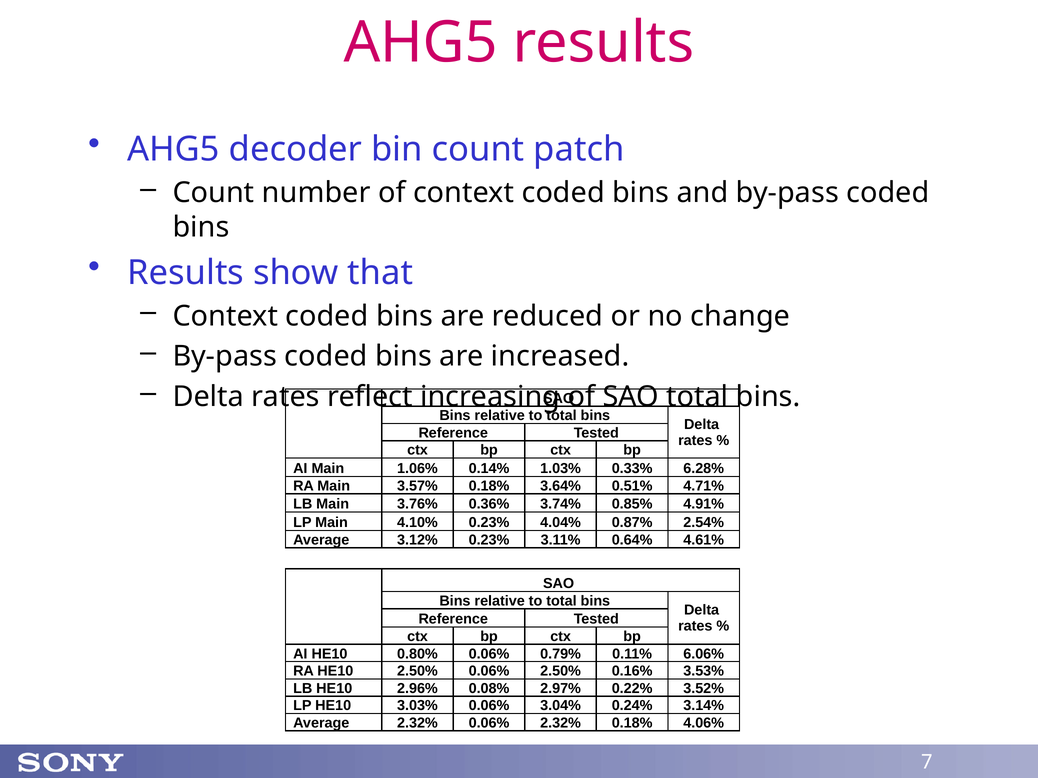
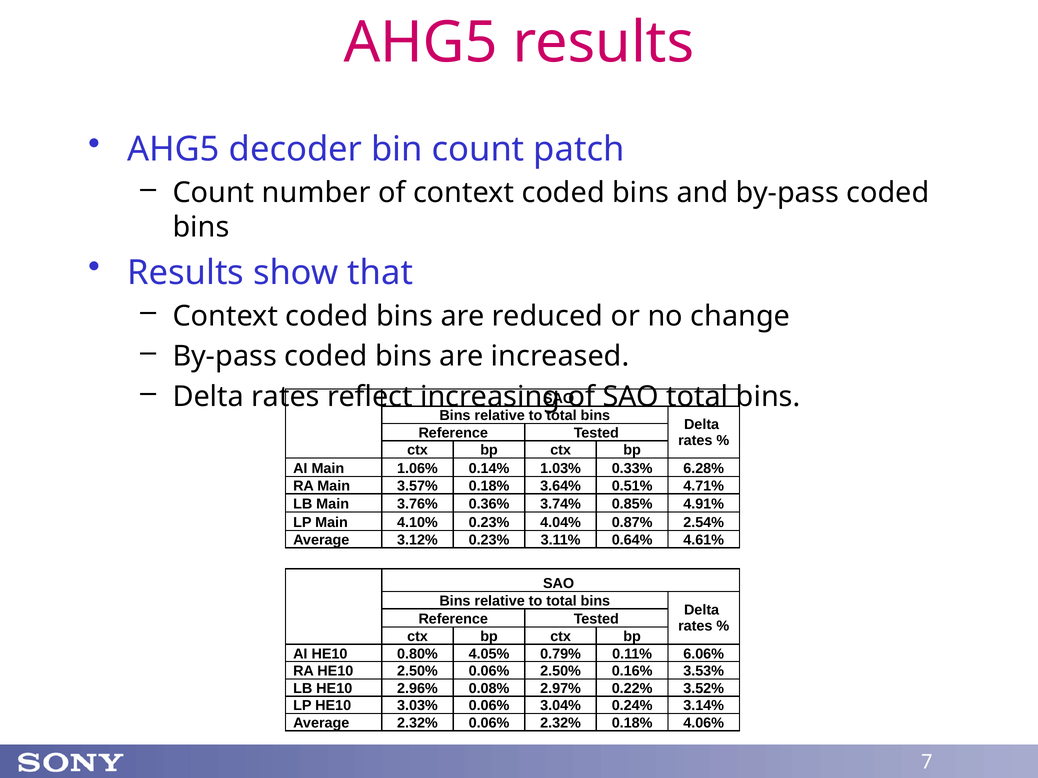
0.80% 0.06%: 0.06% -> 4.05% (489, 654)
